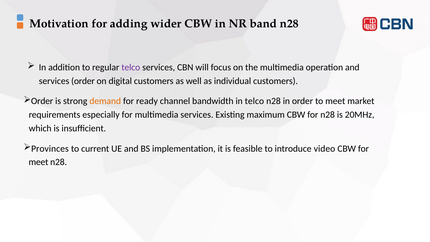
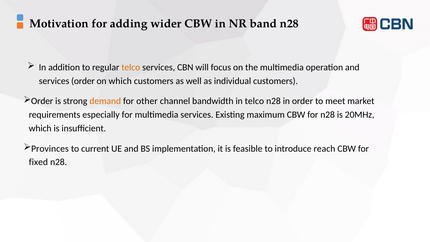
telco colour: purple -> orange (131, 67)
on digital: digital -> which (120, 81)
ready: ready -> other (147, 101)
video: video -> reach (324, 149)
meet: meet -> fixed (38, 162)
